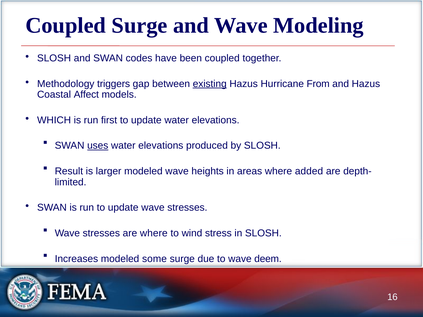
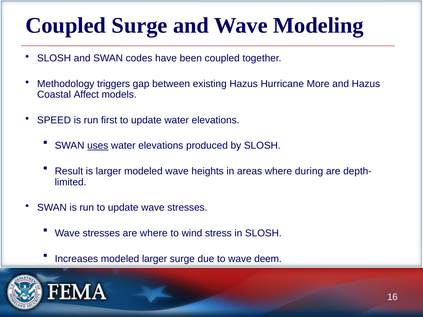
existing underline: present -> none (210, 84)
From: From -> More (318, 84)
WHICH: WHICH -> SPEED (54, 120)
added: added -> during (309, 171)
modeled some: some -> larger (155, 259)
